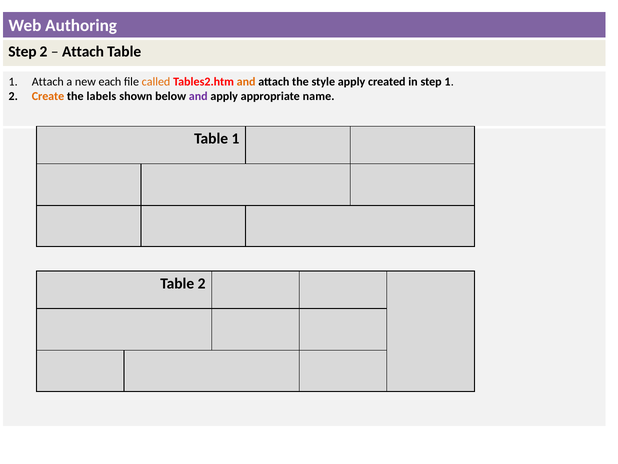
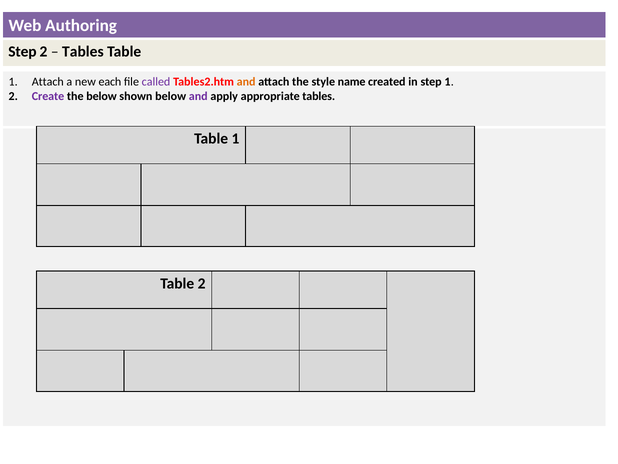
Attach: Attach -> Tables (83, 51)
called colour: orange -> purple (156, 82)
style apply: apply -> name (352, 82)
Create colour: orange -> purple (48, 96)
the labels: labels -> below (102, 96)
appropriate name: name -> tables (319, 96)
